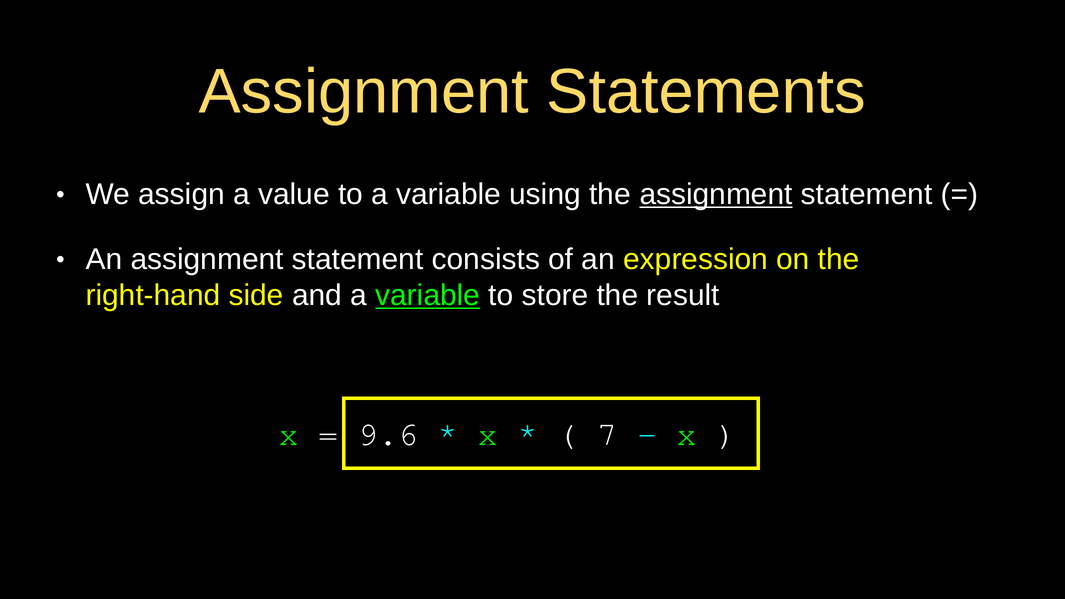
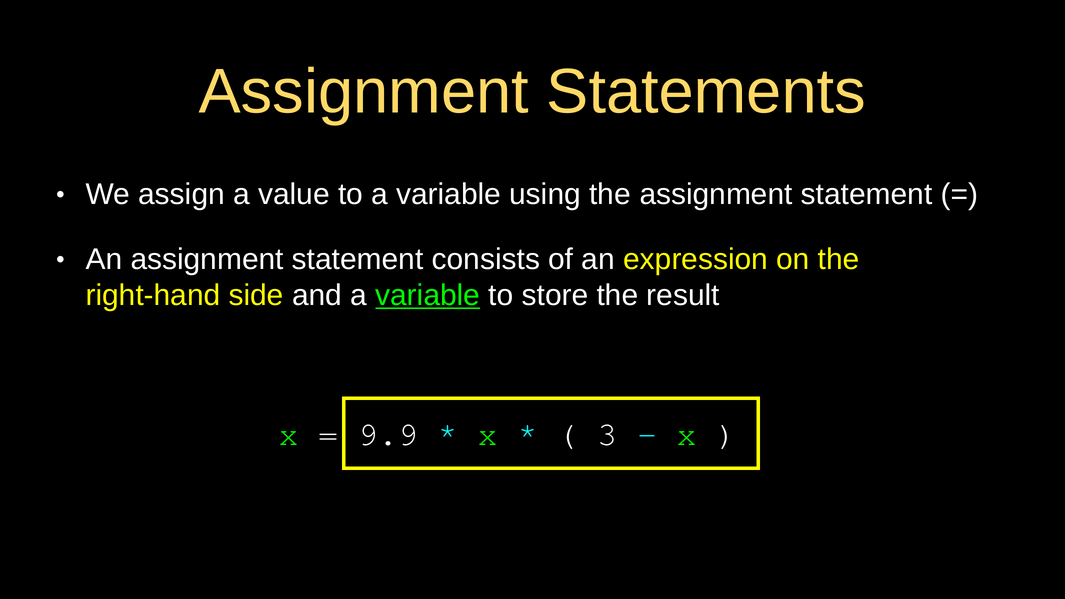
assignment underline: present -> none (716, 194)
9.6: 9.6 -> 9.9 (388, 434)
7: 7 -> 3 (607, 434)
